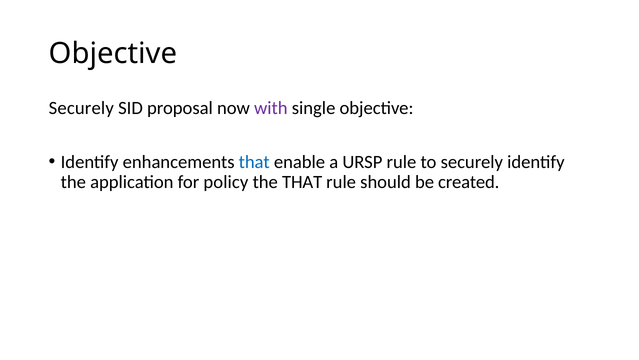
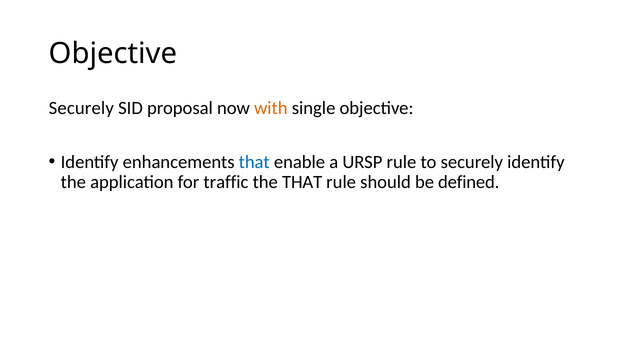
with colour: purple -> orange (271, 108)
policy: policy -> traffic (226, 182)
created: created -> defined (469, 182)
